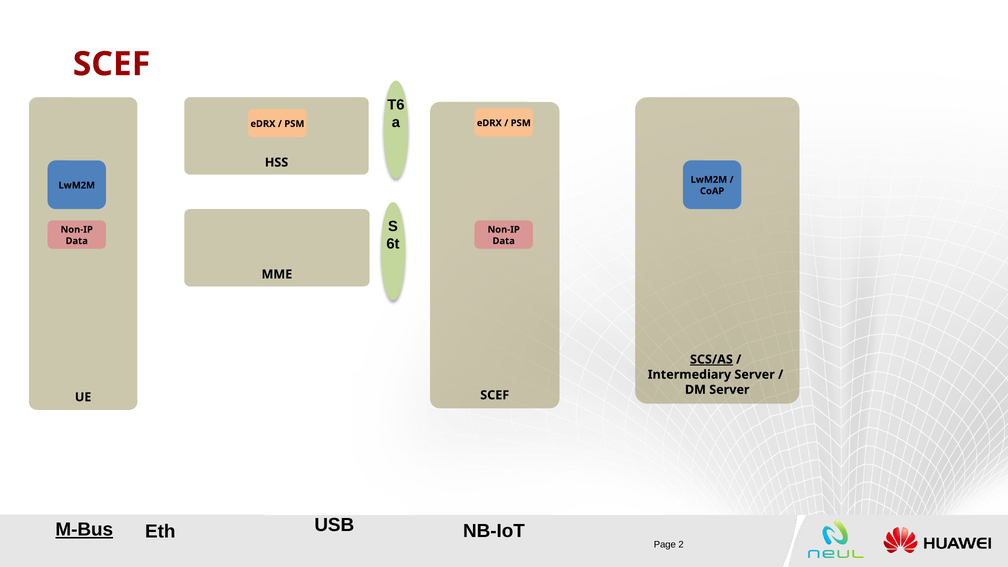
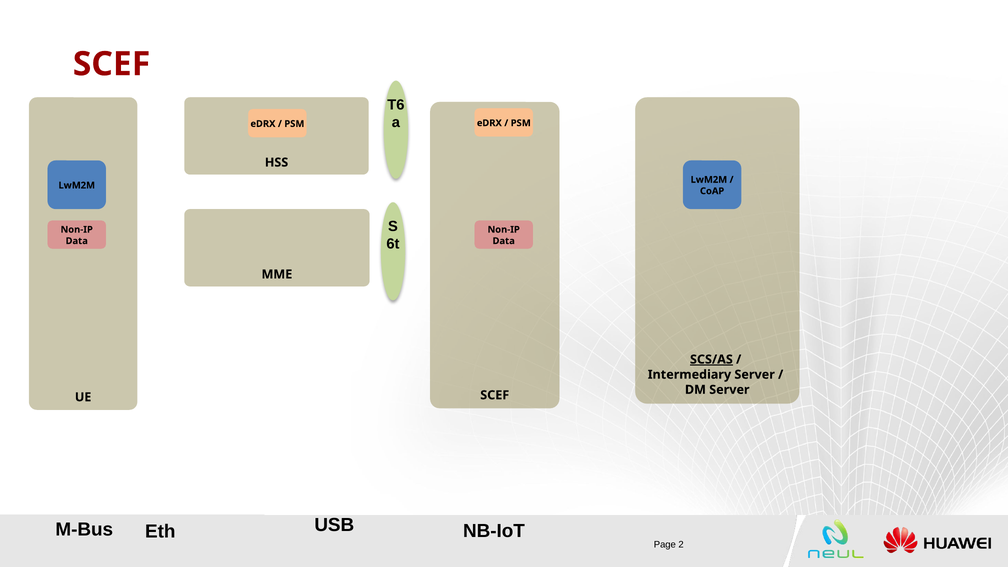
M-Bus underline: present -> none (84, 529)
